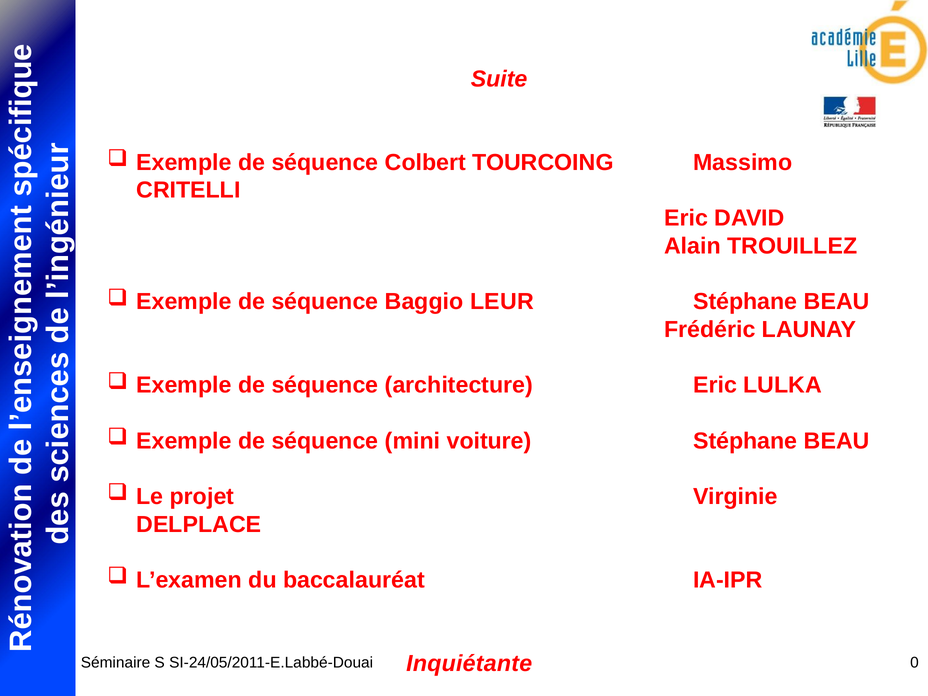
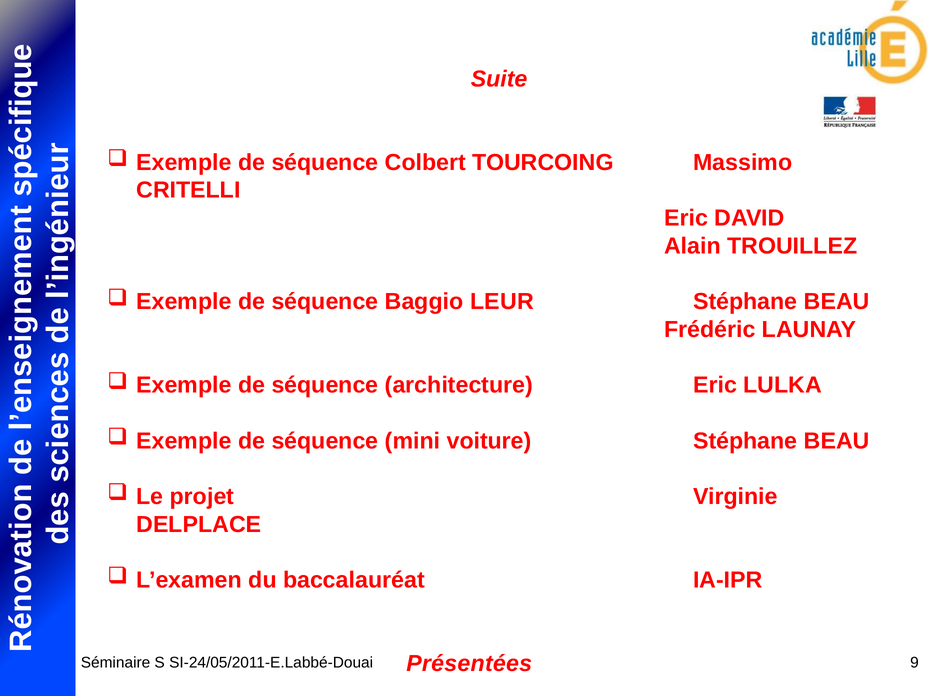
Inquiétante: Inquiétante -> Présentées (469, 664)
0: 0 -> 9 (915, 663)
